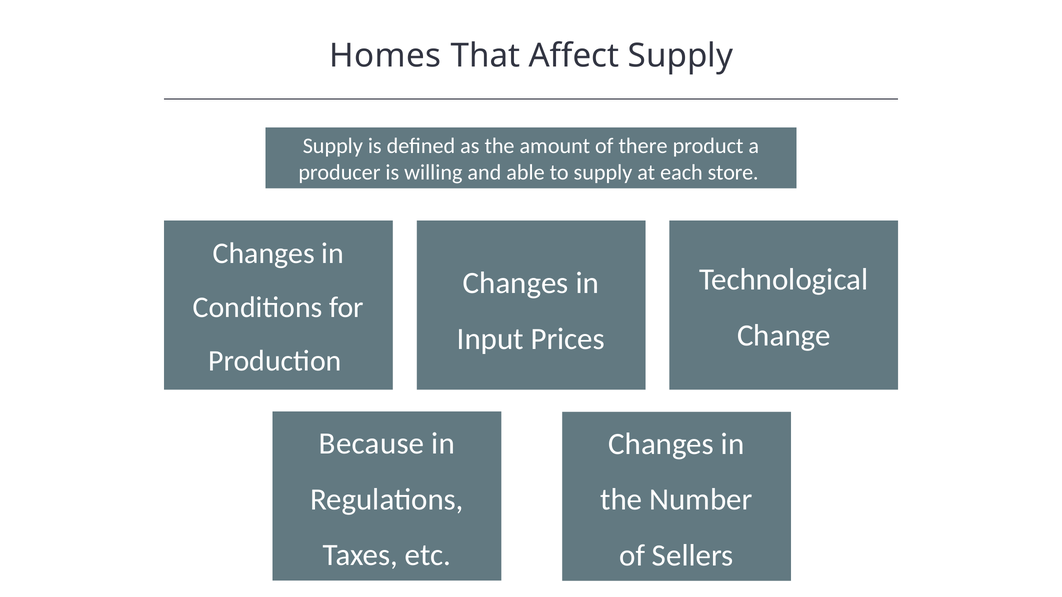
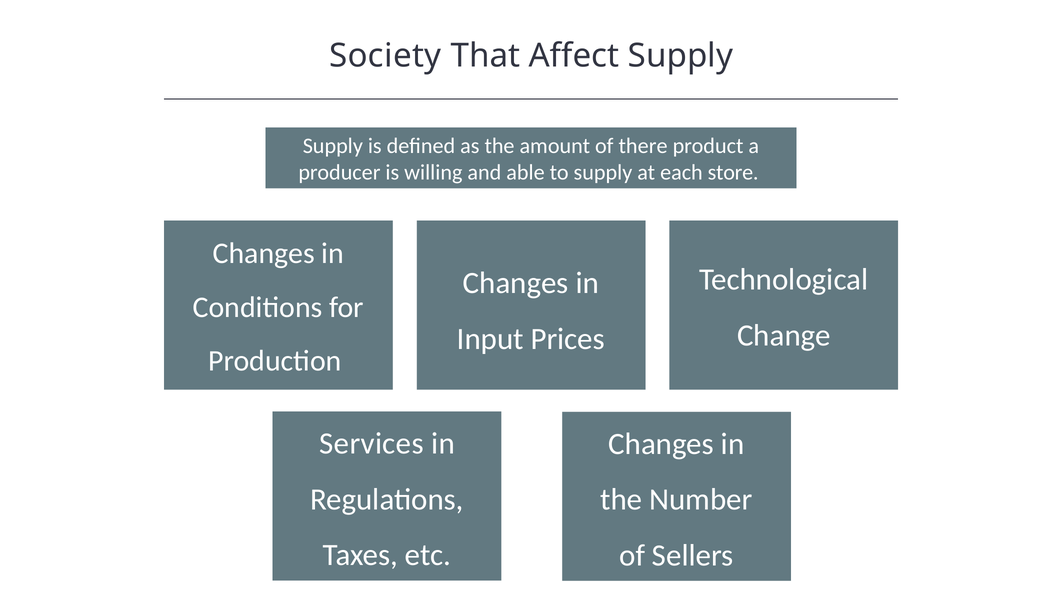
Homes: Homes -> Society (385, 56)
Because: Because -> Services (372, 444)
